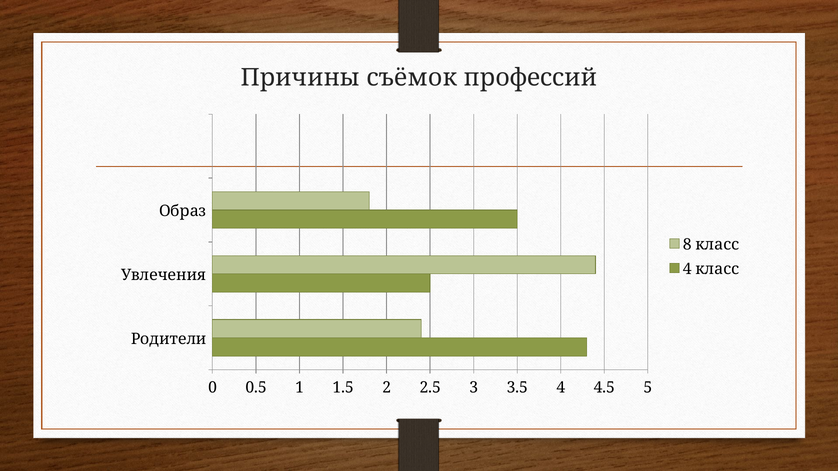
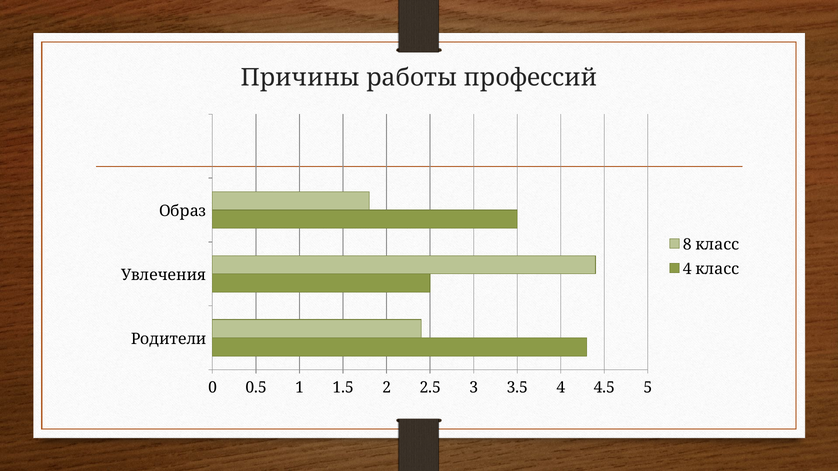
съёмок: съёмок -> работы (412, 78)
